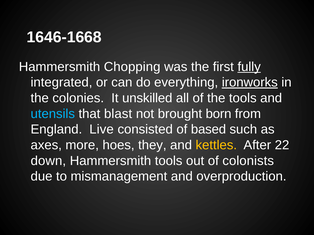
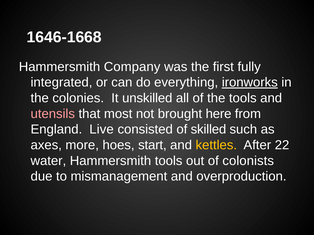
Chopping: Chopping -> Company (132, 67)
fully underline: present -> none (249, 67)
utensils colour: light blue -> pink (53, 114)
blast: blast -> most (118, 114)
born: born -> here (219, 114)
based: based -> skilled (208, 130)
they: they -> start (152, 145)
down: down -> water (48, 161)
